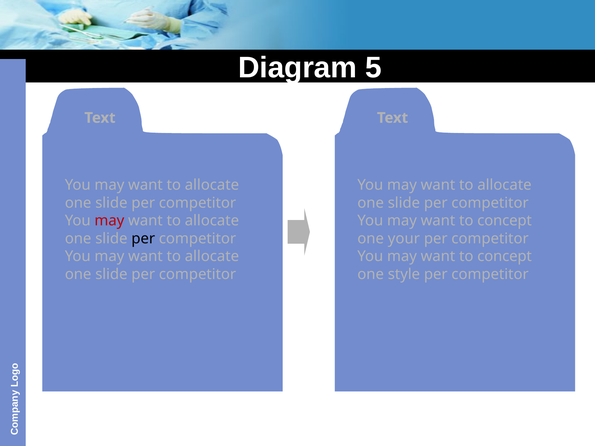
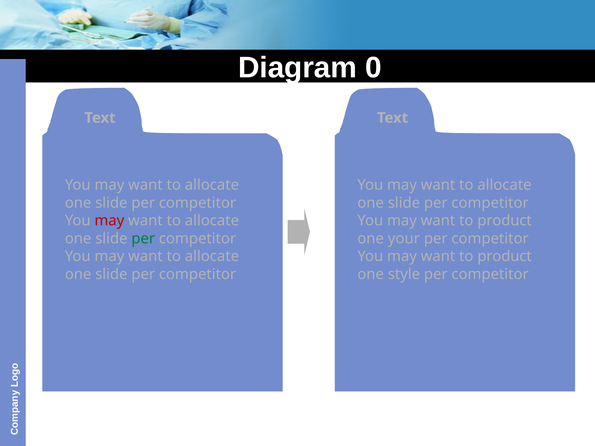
5: 5 -> 0 (373, 68)
concept: concept -> product (505, 221)
per colour: black -> green (143, 239)
concept: concept -> product (505, 257)
